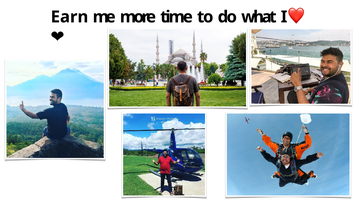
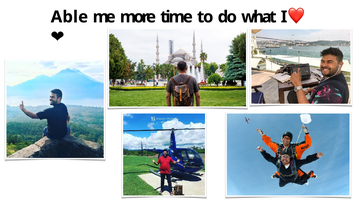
Earn: Earn -> Able (69, 17)
